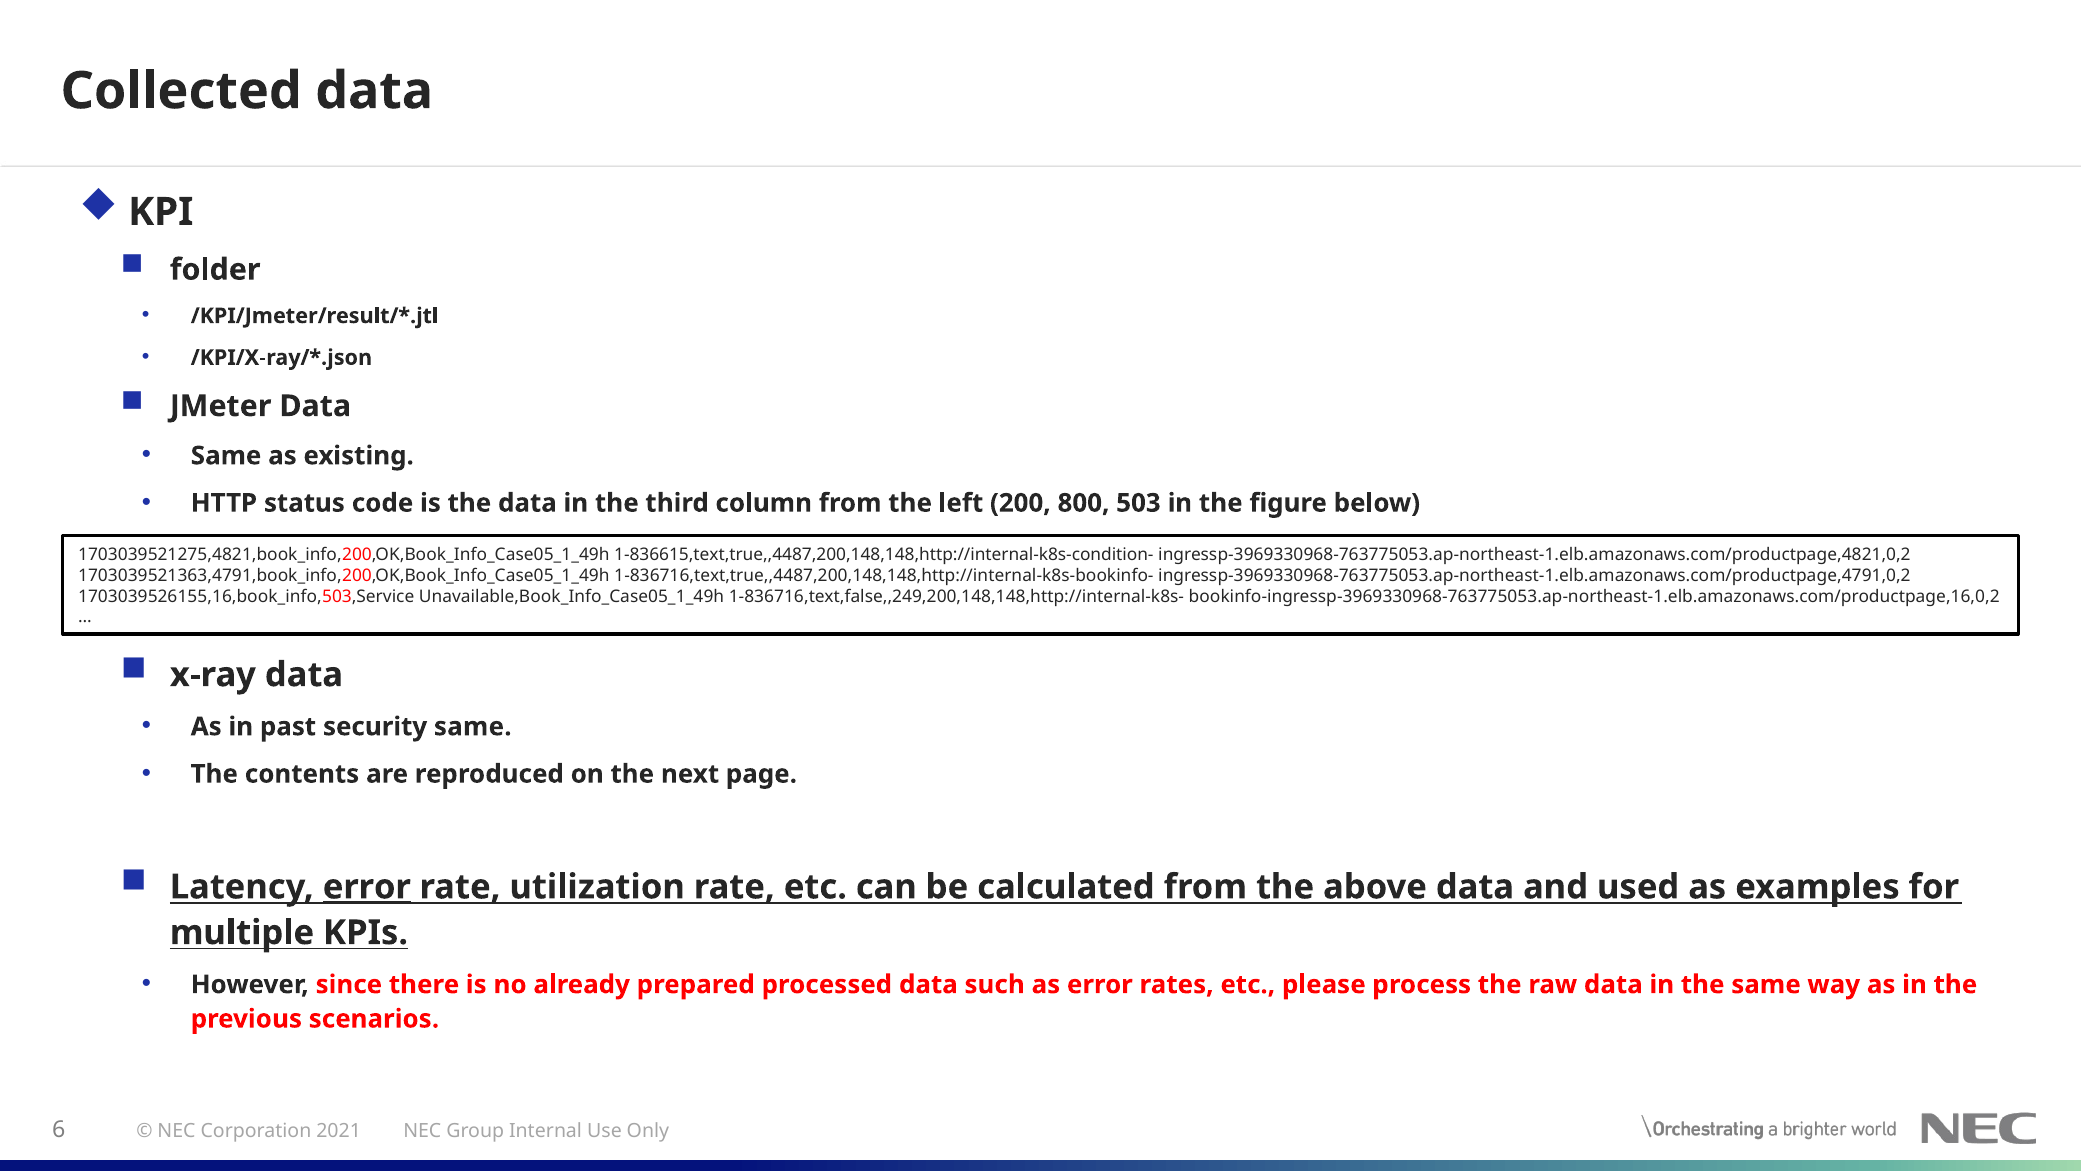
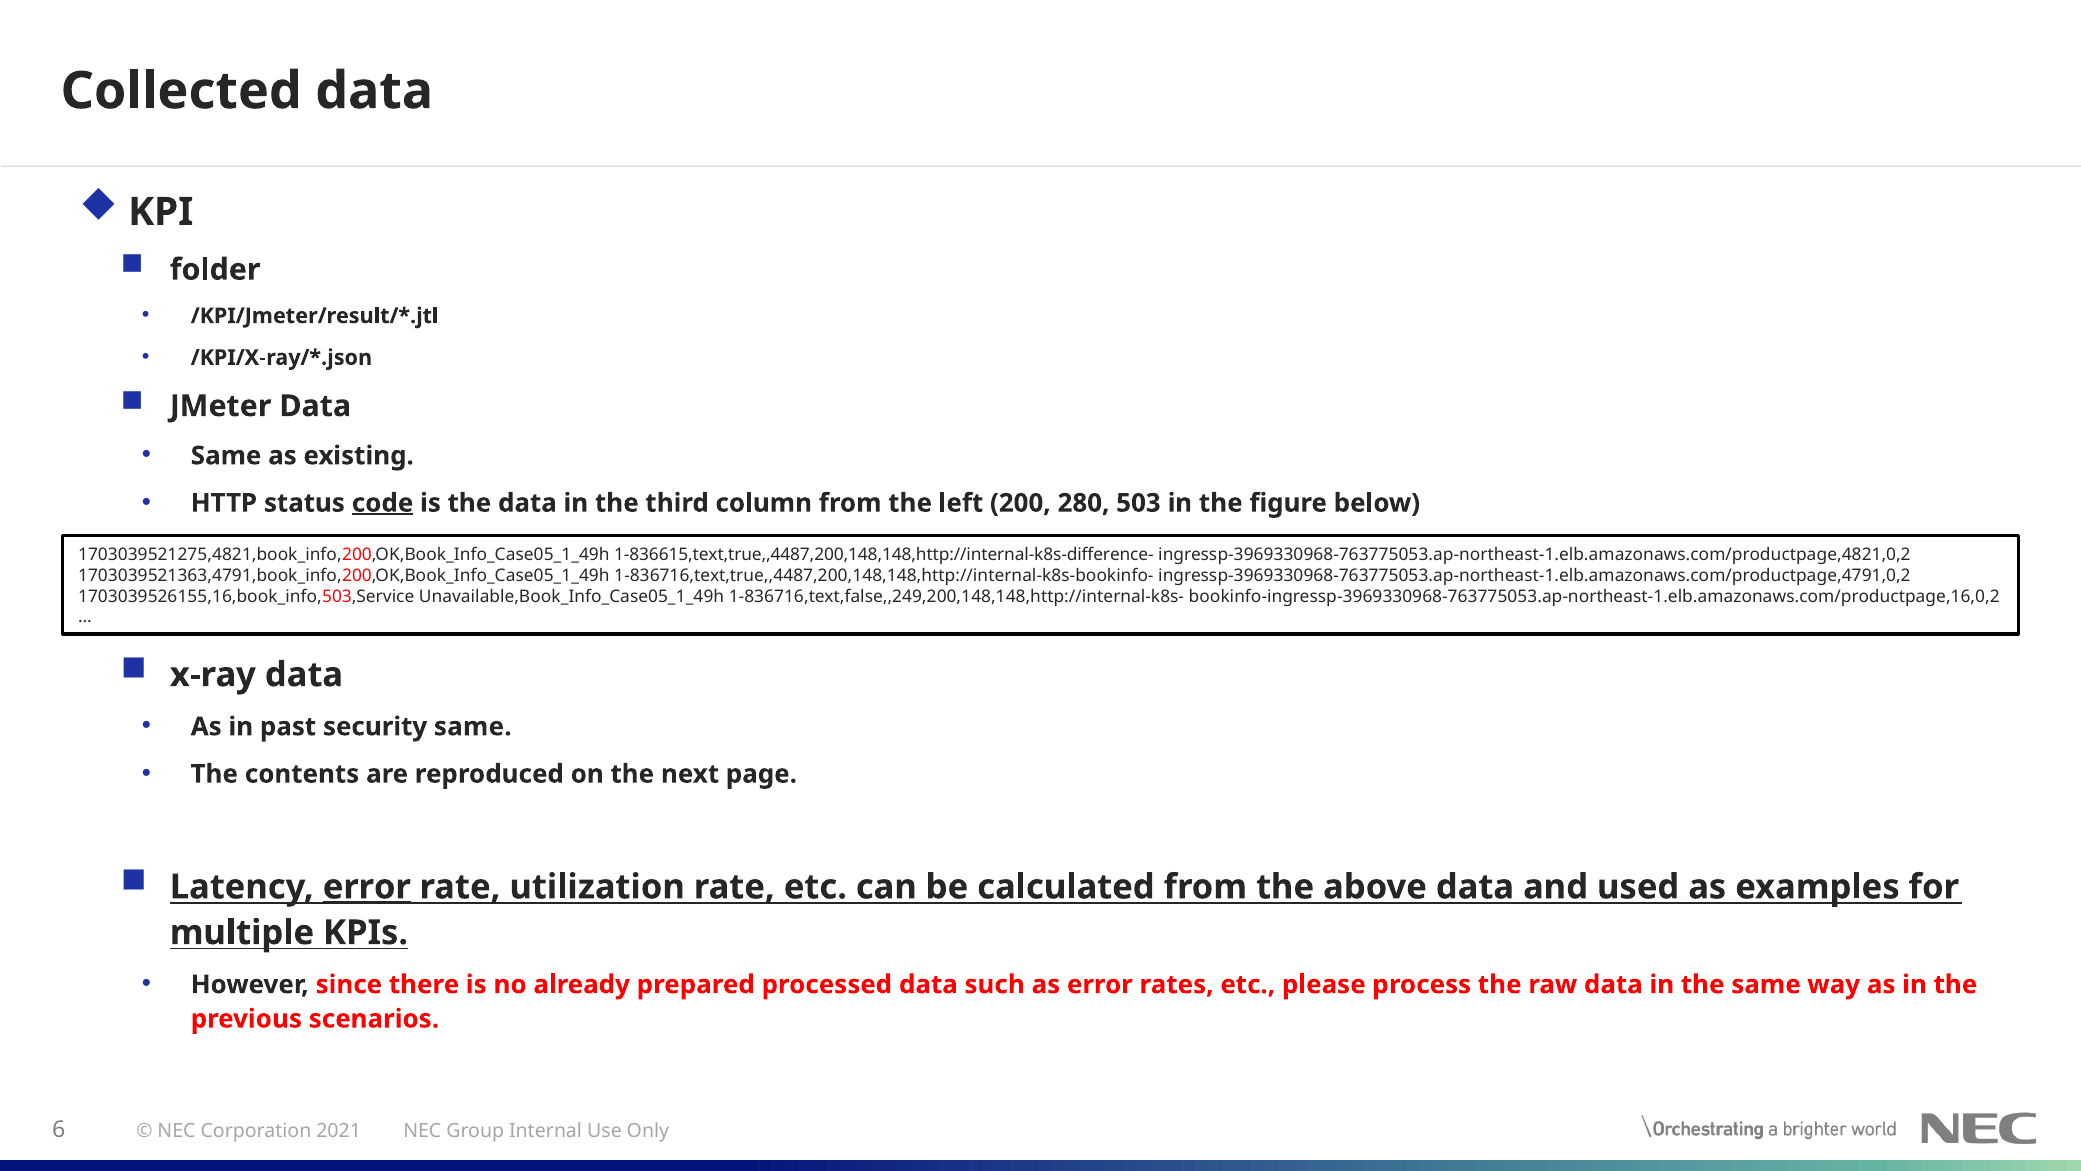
code underline: none -> present (383, 503)
800: 800 -> 280 (1083, 503)
1-836615,text,true,,4487,200,148,148,http://internal-k8s-condition-: 1-836615,text,true,,4487,200,148,148,http://internal-k8s-condition- -> 1-836615,text,true,,4487,200,148,148,http://internal-k8s-difference- (884, 555)
